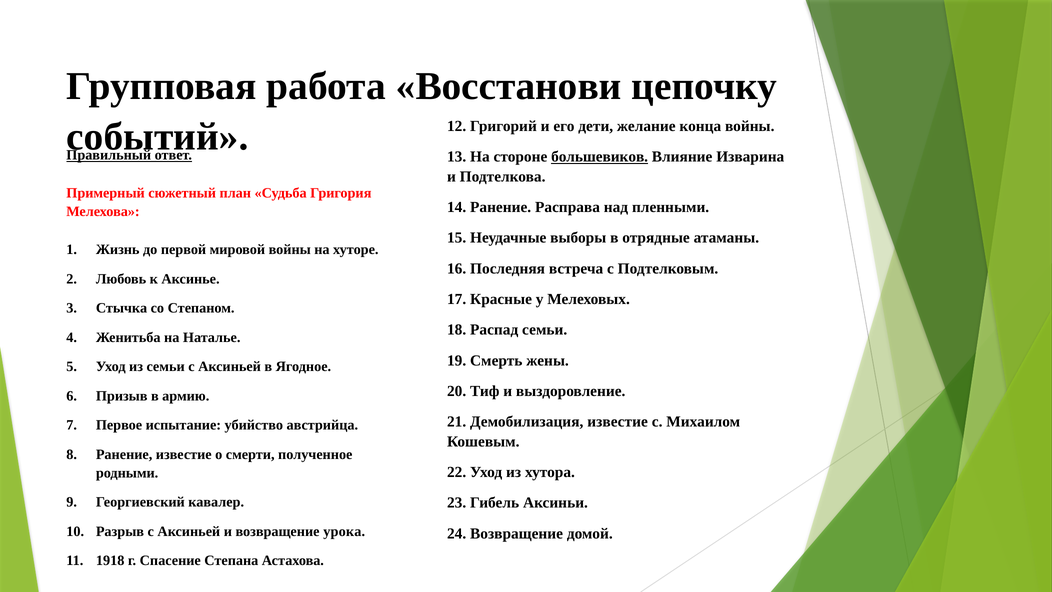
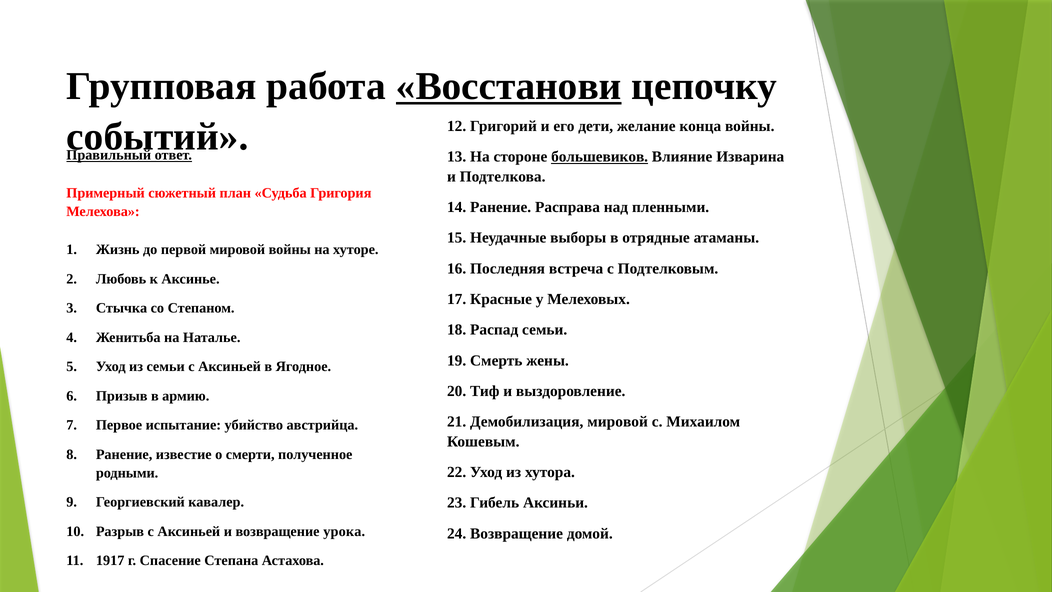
Восстанови underline: none -> present (509, 86)
Демобилизация известие: известие -> мировой (618, 422)
1918: 1918 -> 1917 (110, 560)
